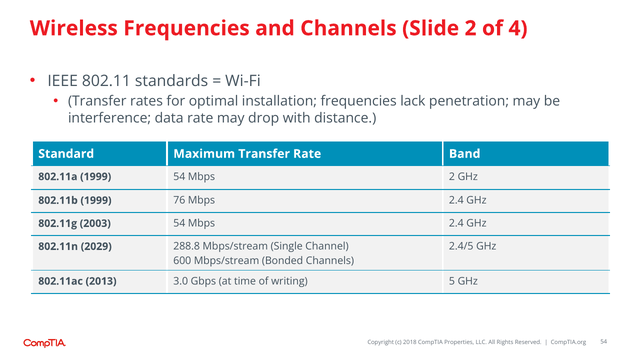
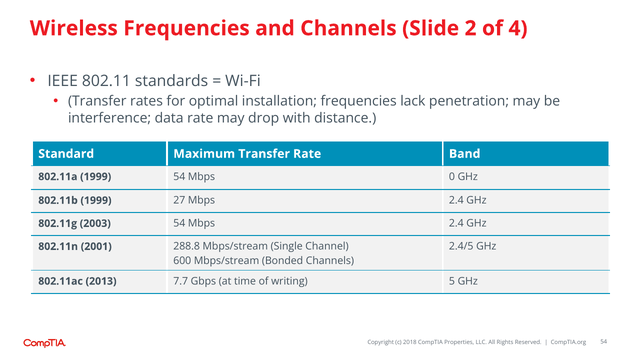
Mbps 2: 2 -> 0 (452, 177)
76: 76 -> 27 (179, 201)
2029: 2029 -> 2001 (96, 247)
3.0: 3.0 -> 7.7 (181, 281)
